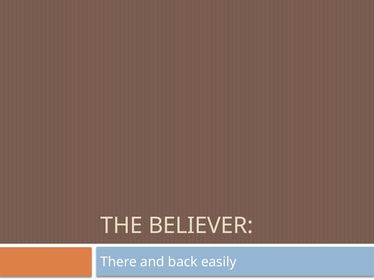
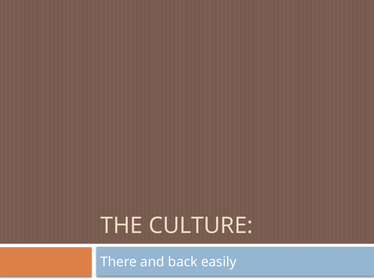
BELIEVER: BELIEVER -> CULTURE (201, 226)
